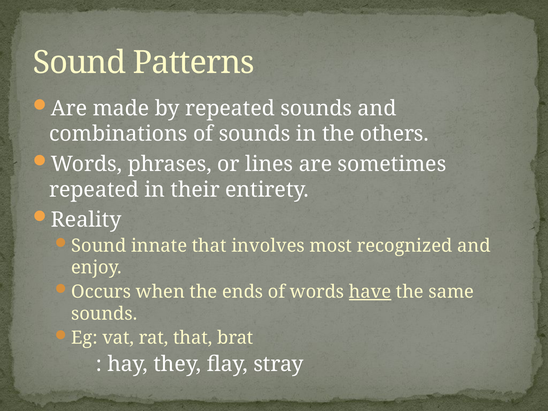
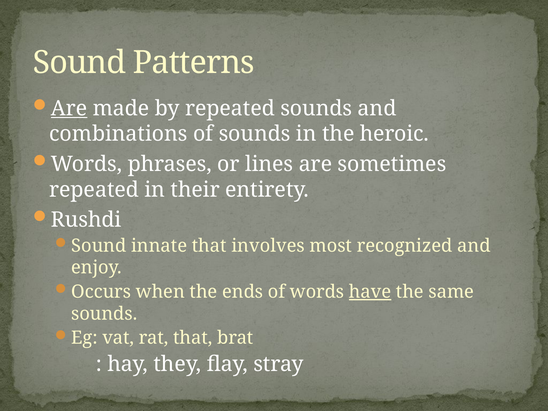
Are underline: none -> present (69, 108)
others: others -> heroic (394, 134)
Reality: Reality -> Rushdi (86, 220)
